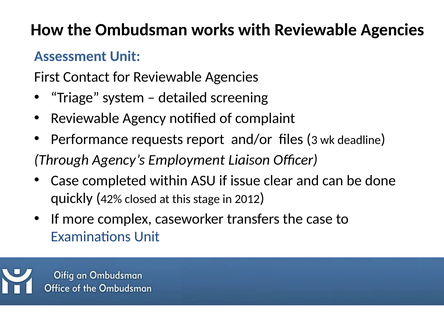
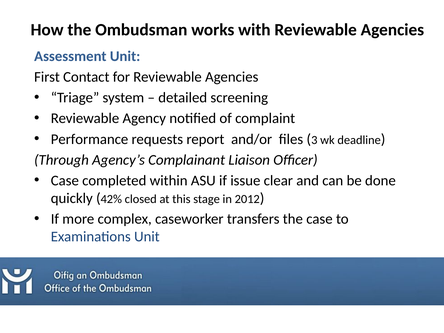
Employment: Employment -> Complainant (187, 160)
